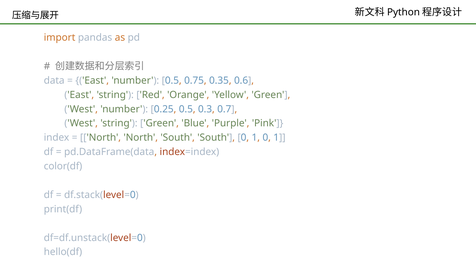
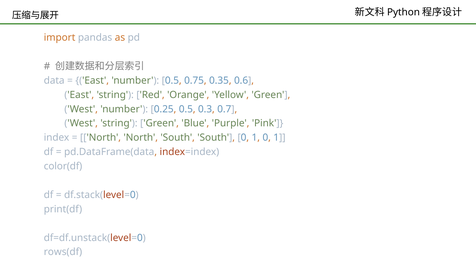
hello(df: hello(df -> rows(df (63, 252)
